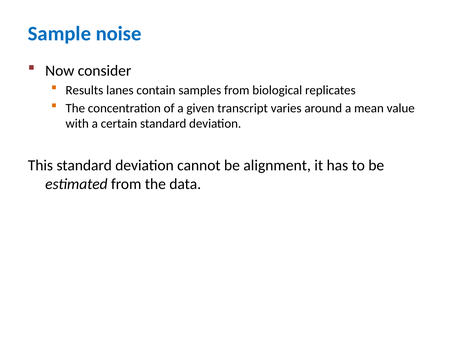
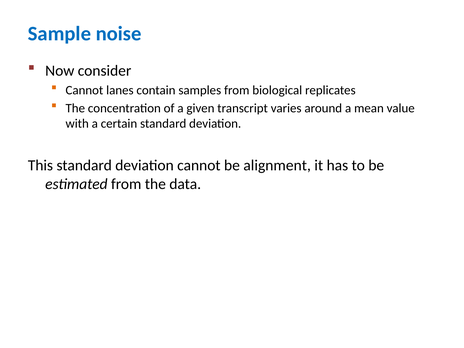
Results: Results -> Cannot (84, 90)
